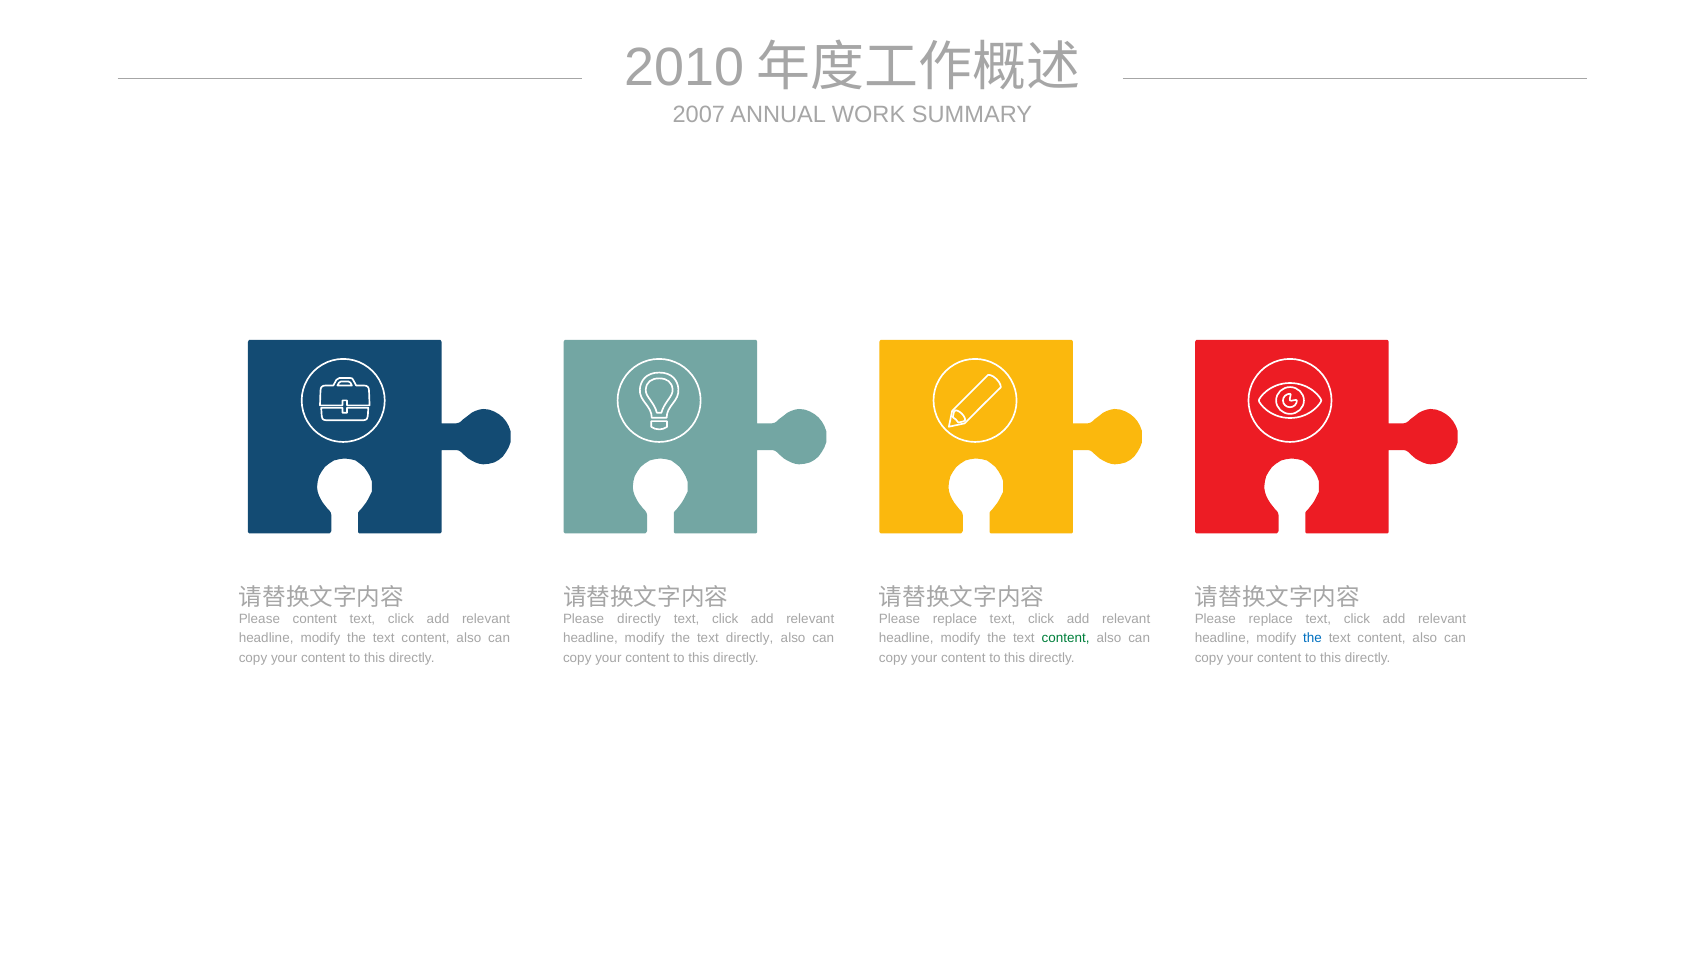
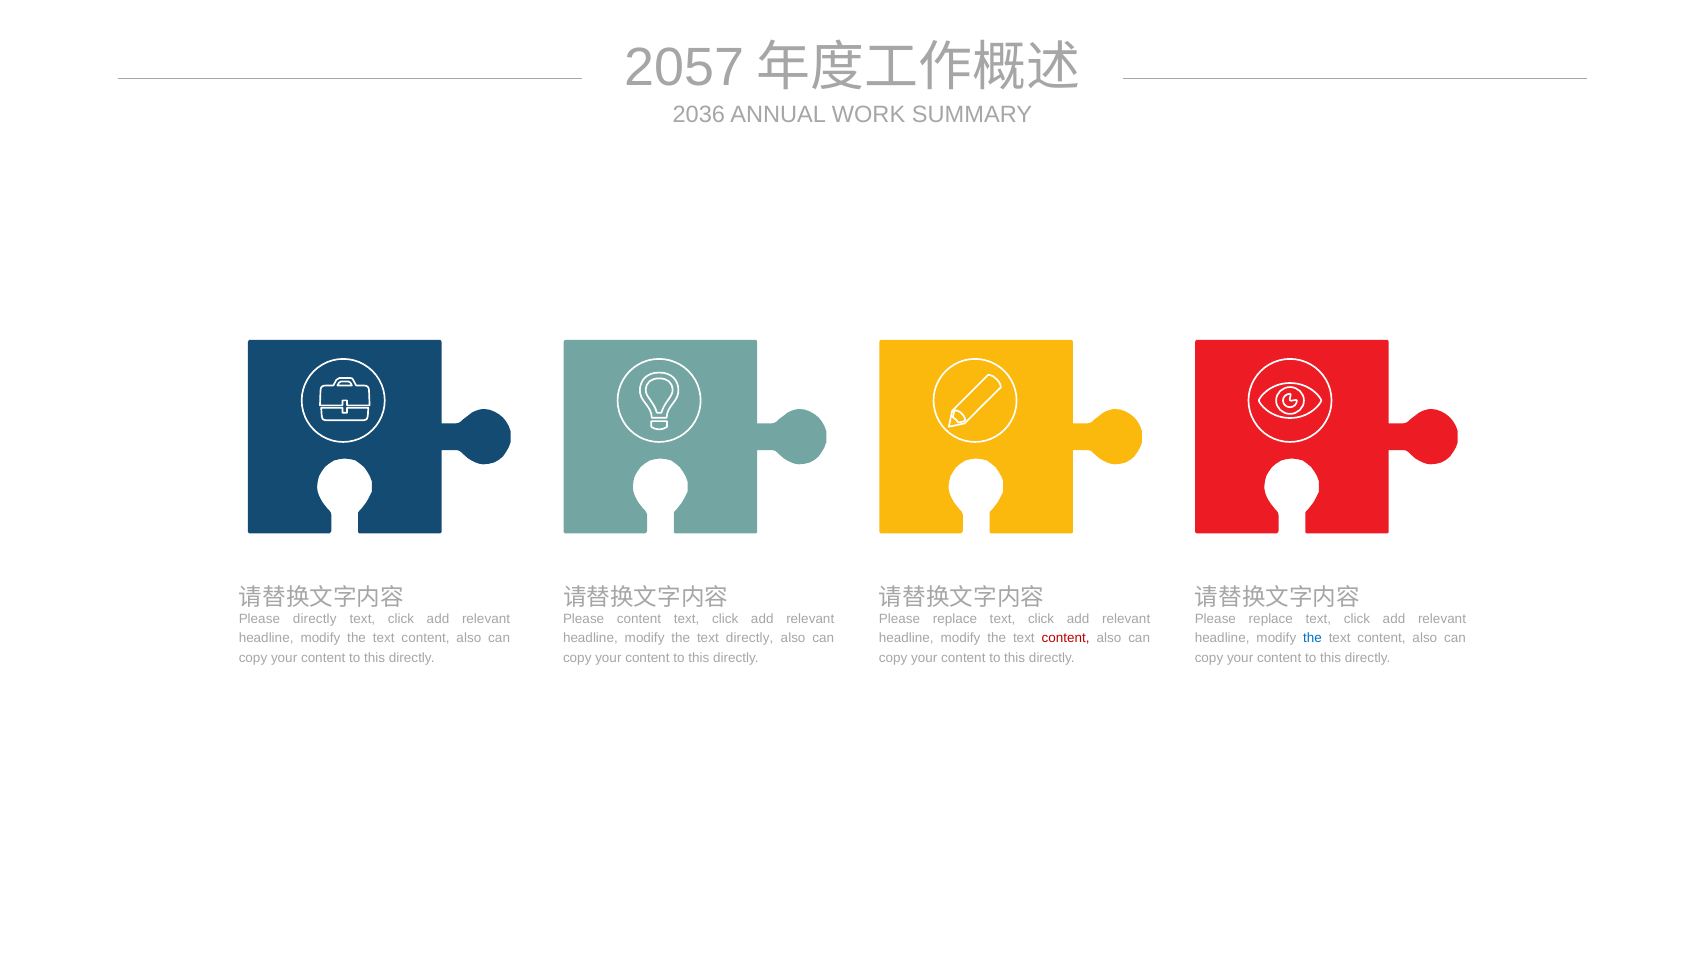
2010: 2010 -> 2057 (684, 67)
2007: 2007 -> 2036 (699, 114)
Please content: content -> directly (315, 619)
Please directly: directly -> content (639, 619)
content colour: green -> red (1066, 638)
